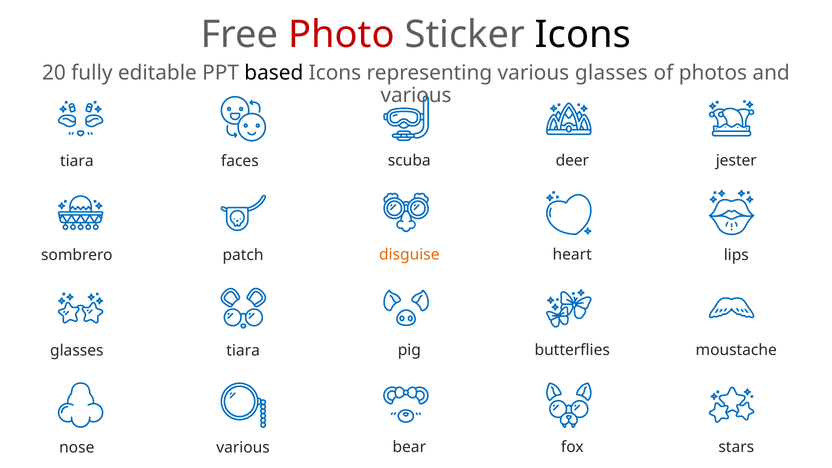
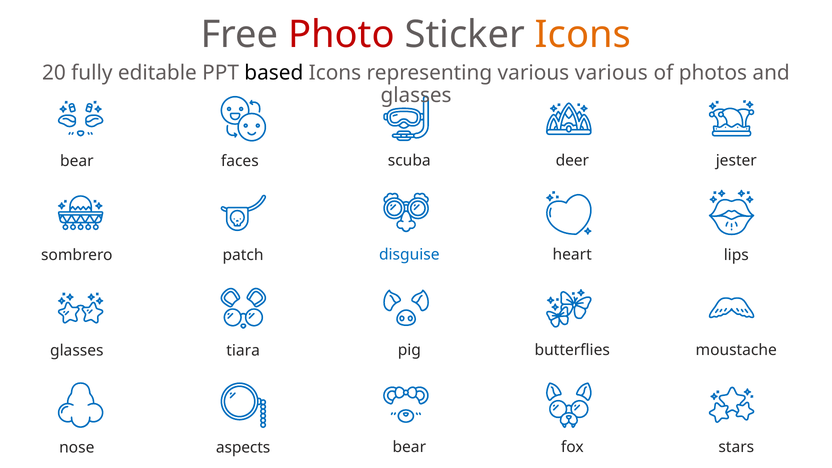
Icons colour: black -> orange (583, 35)
various glasses: glasses -> various (611, 73)
various: various -> glasses (416, 95)
tiara: tiara -> bear (77, 161)
disguise colour: orange -> blue (409, 255)
nose various: various -> aspects (243, 447)
